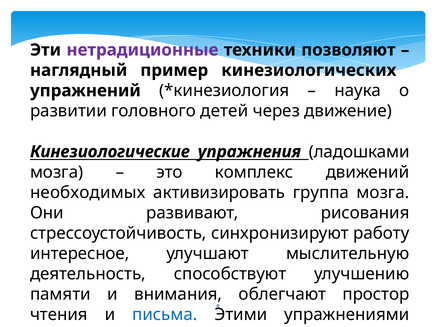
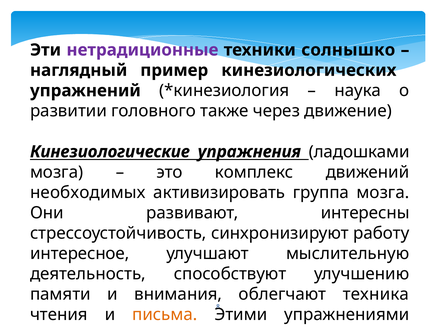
позволяют: позволяют -> солнышко (348, 50)
детей: детей -> также (224, 111)
рисования: рисования -> интересны (365, 213)
простор: простор -> техника (376, 294)
письма colour: blue -> orange (165, 315)
